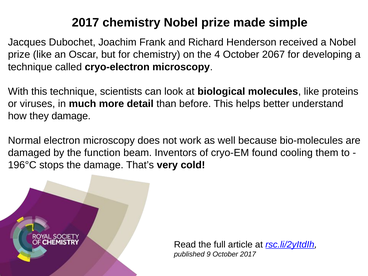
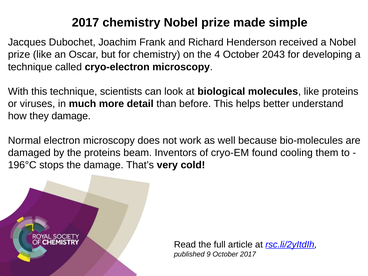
2067: 2067 -> 2043 (274, 55)
the function: function -> proteins (102, 153)
